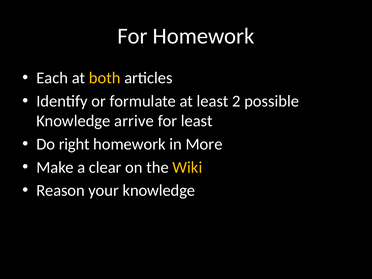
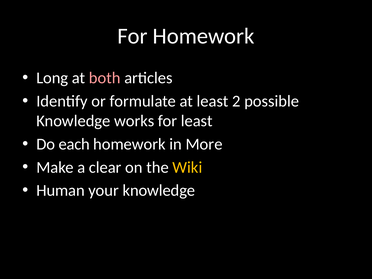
Each: Each -> Long (52, 78)
both colour: yellow -> pink (105, 78)
arrive: arrive -> works (134, 121)
right: right -> each (74, 144)
Reason: Reason -> Human (61, 191)
